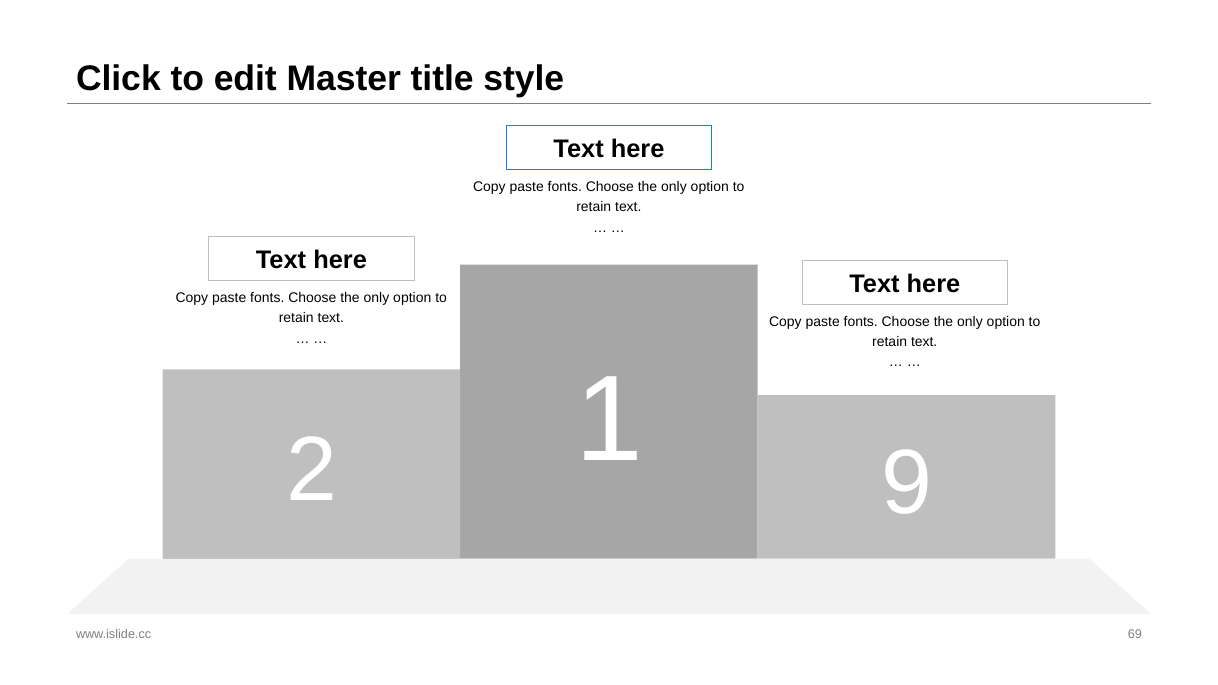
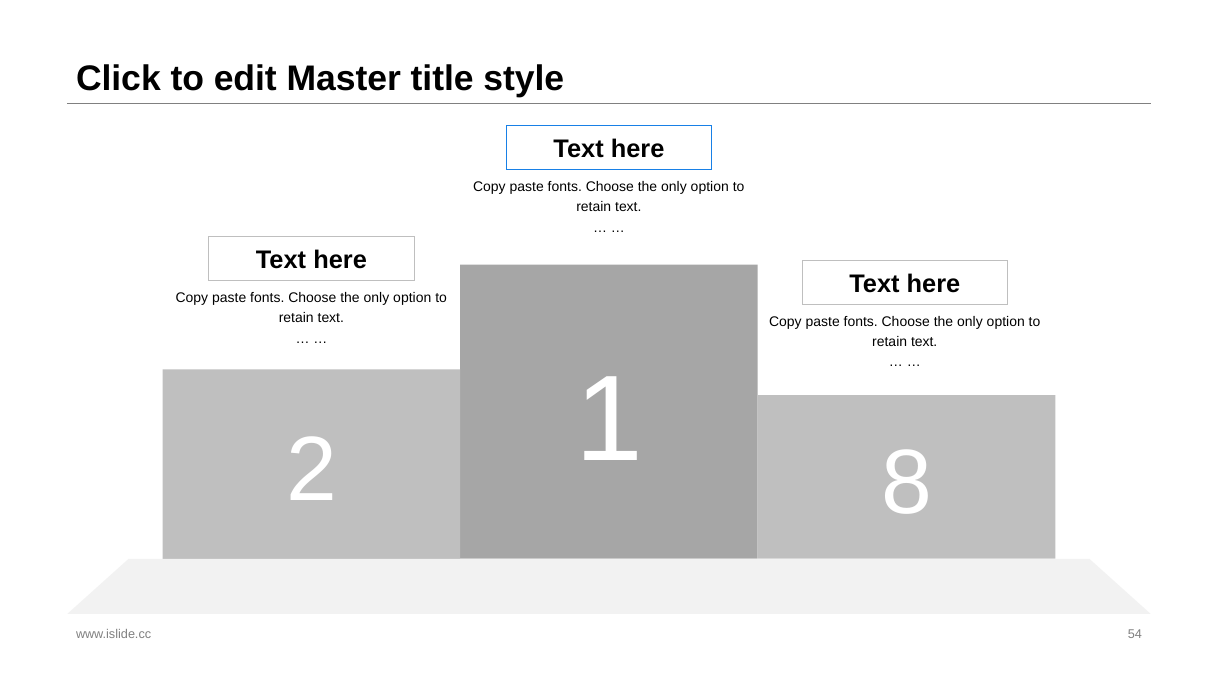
9: 9 -> 8 (907, 483)
69: 69 -> 54 (1135, 635)
